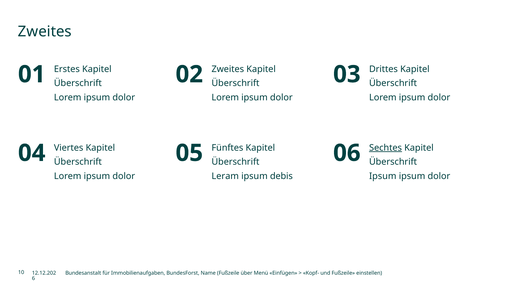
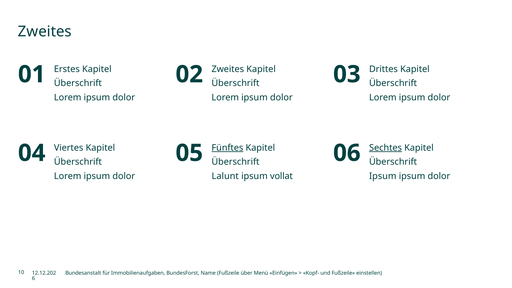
Fünftes underline: none -> present (227, 148)
Leram: Leram -> Lalunt (225, 176)
debis: debis -> vollat (281, 176)
